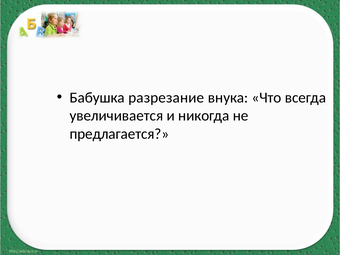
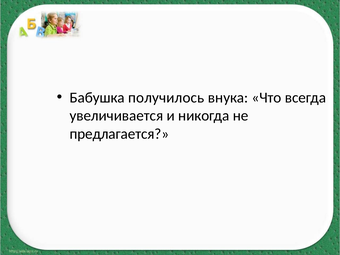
разрезание: разрезание -> получилось (166, 98)
